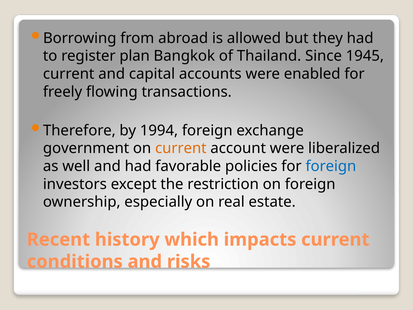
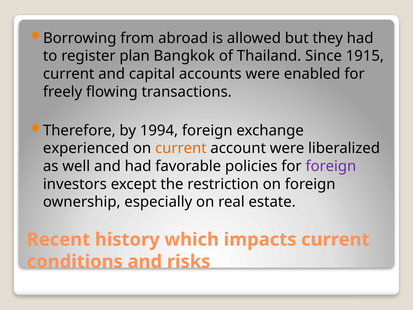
1945: 1945 -> 1915 (365, 56)
government: government -> experienced (86, 148)
foreign colour: blue -> purple (331, 166)
